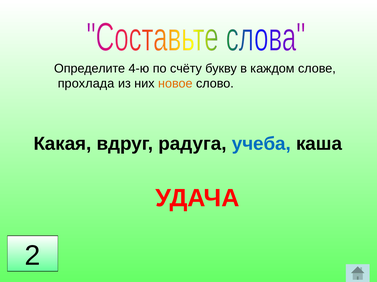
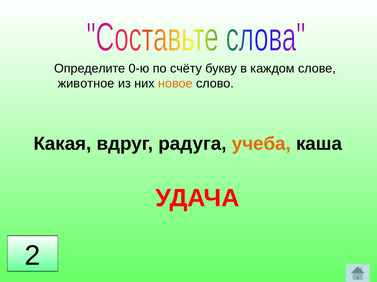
4-ю: 4-ю -> 0-ю (139, 69)
прохлада: прохлада -> животное (86, 84)
учеба colour: blue -> orange (261, 144)
